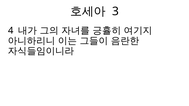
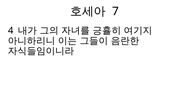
3: 3 -> 7 (115, 11)
